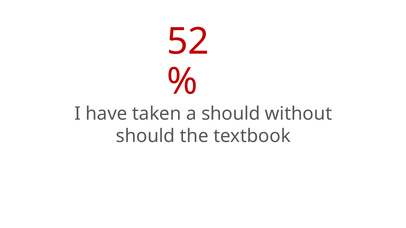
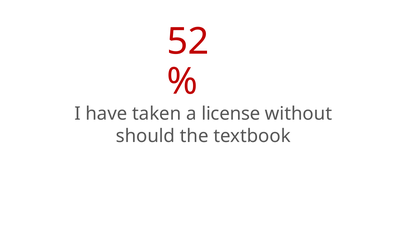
a should: should -> license (231, 114)
